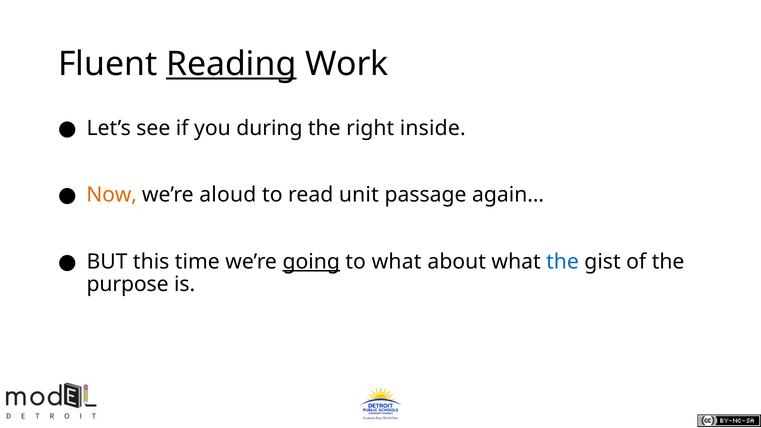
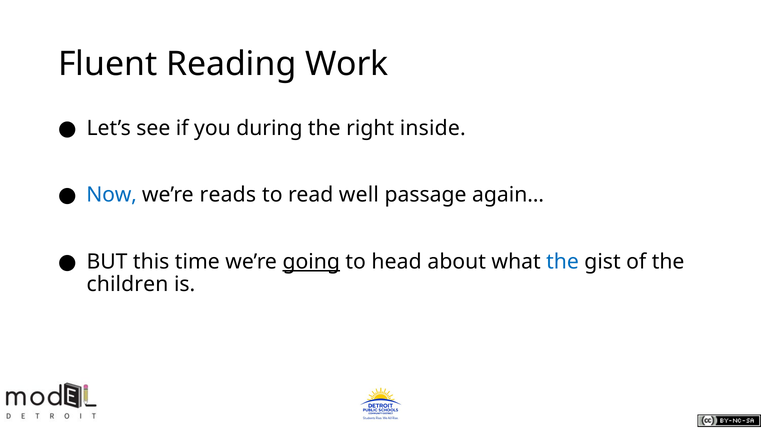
Reading underline: present -> none (231, 64)
Now colour: orange -> blue (112, 195)
aloud: aloud -> reads (228, 195)
unit: unit -> well (359, 195)
to what: what -> head (397, 262)
purpose: purpose -> children (127, 285)
